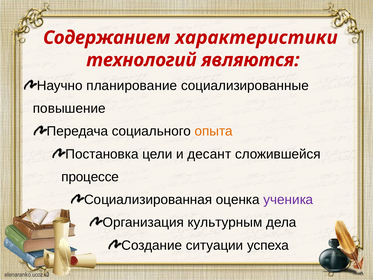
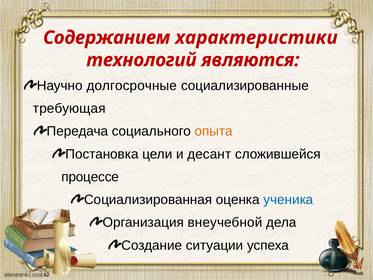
планирование: планирование -> долгосрочные (132, 86)
повышение: повышение -> требующая (69, 108)
ученика colour: purple -> blue (288, 200)
культурным: культурным -> внеучебной (225, 222)
